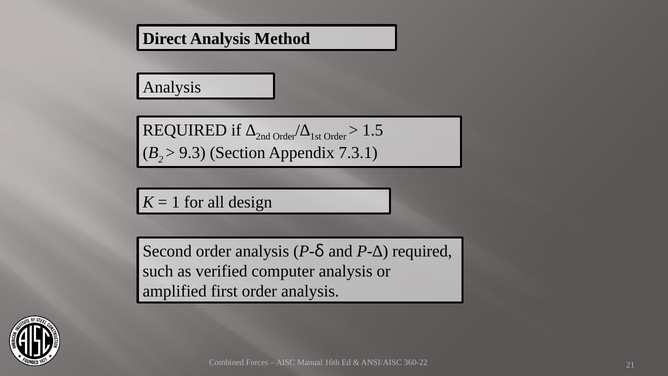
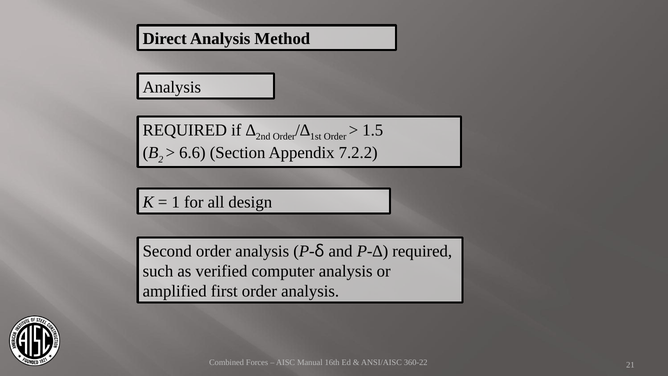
9.3: 9.3 -> 6.6 (192, 153)
7.3.1: 7.3.1 -> 7.2.2 (358, 153)
